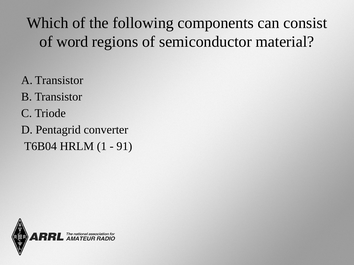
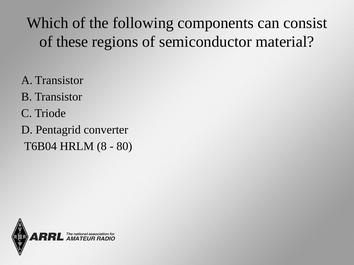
word: word -> these (72, 42)
1: 1 -> 8 (102, 147)
91: 91 -> 80 (124, 147)
